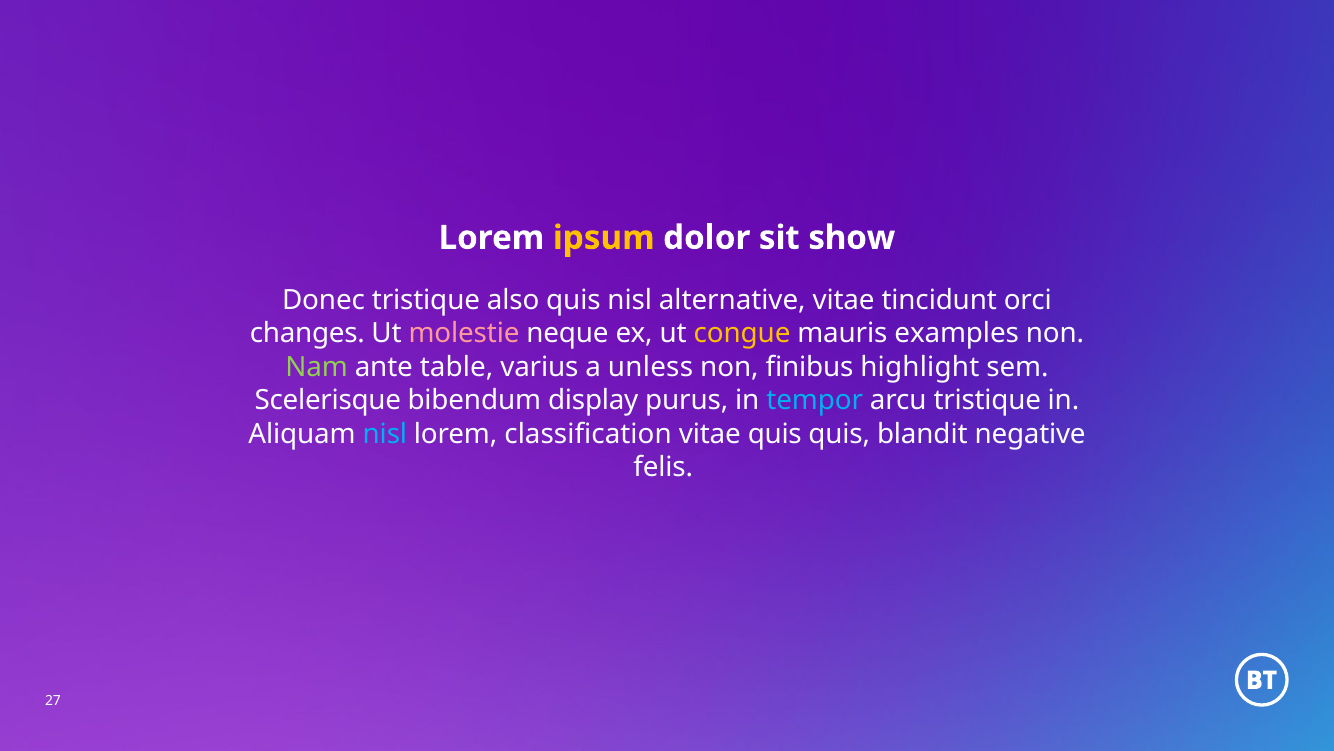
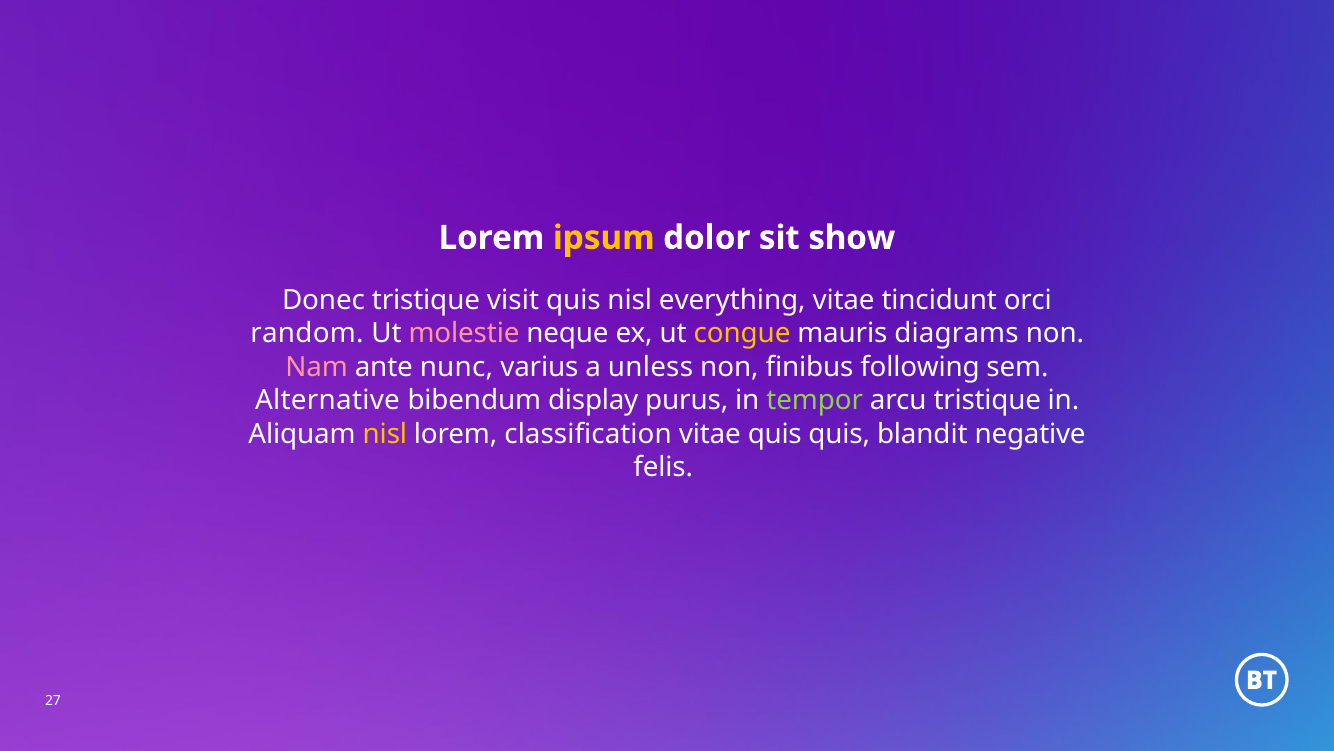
also: also -> visit (513, 300)
alternative: alternative -> everything (732, 300)
changes: changes -> random (307, 333)
examples: examples -> diagrams (957, 333)
Nam colour: light green -> pink (317, 367)
table: table -> nunc (456, 367)
highlight: highlight -> following (920, 367)
Scelerisque: Scelerisque -> Alternative (328, 400)
tempor colour: light blue -> light green (815, 400)
nisl colour: light blue -> yellow (385, 434)
